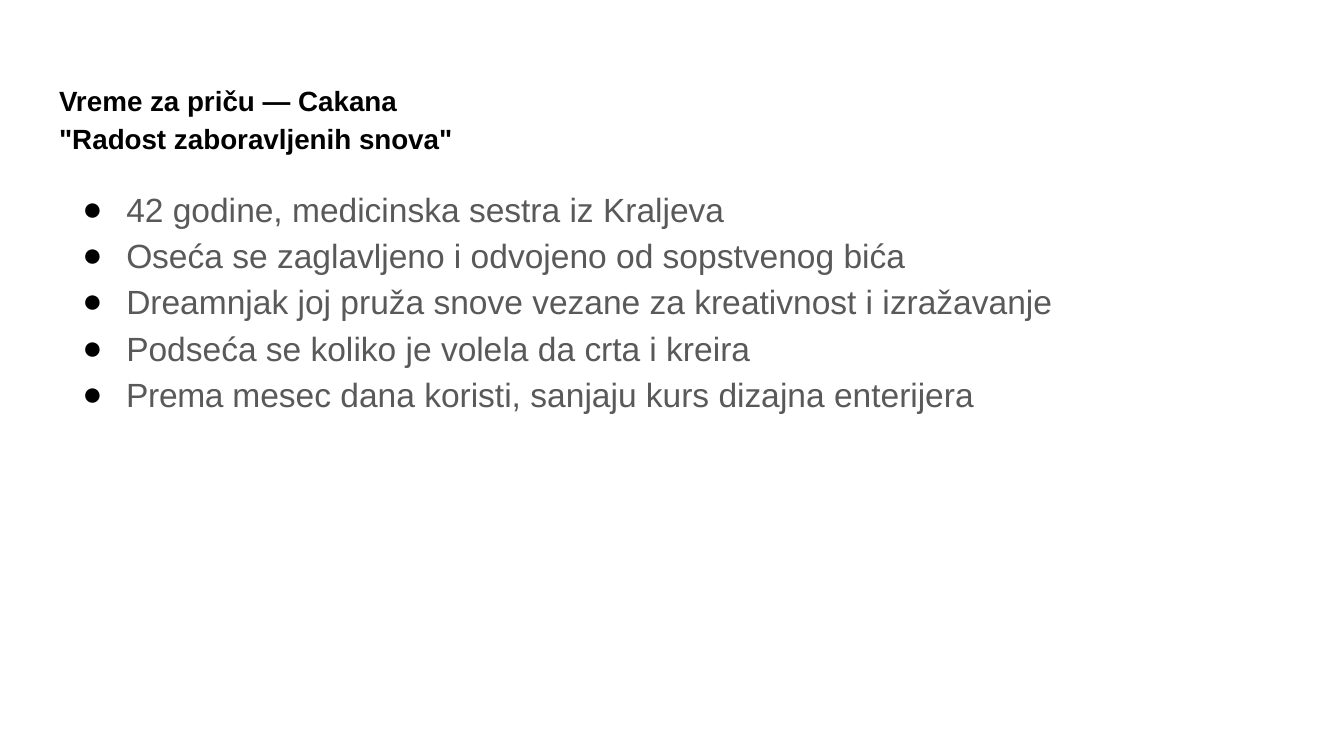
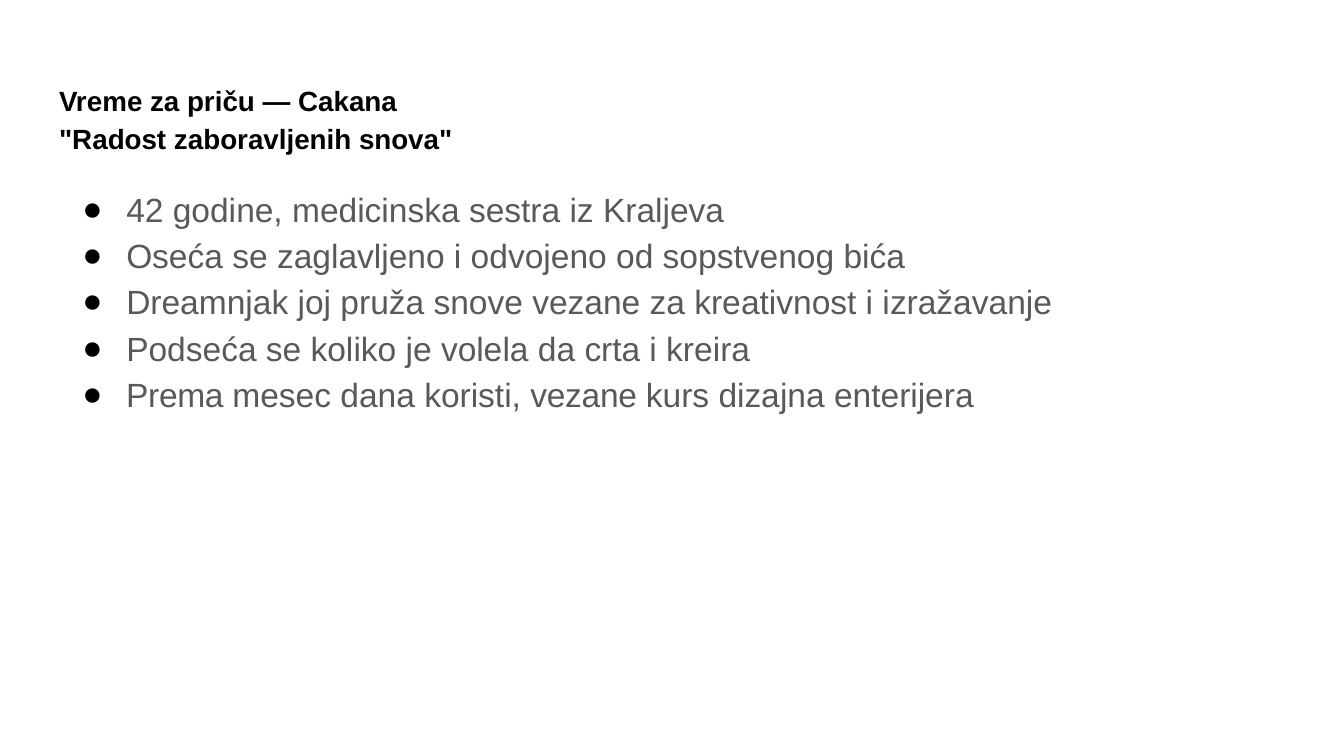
koristi sanjaju: sanjaju -> vezane (584, 396)
